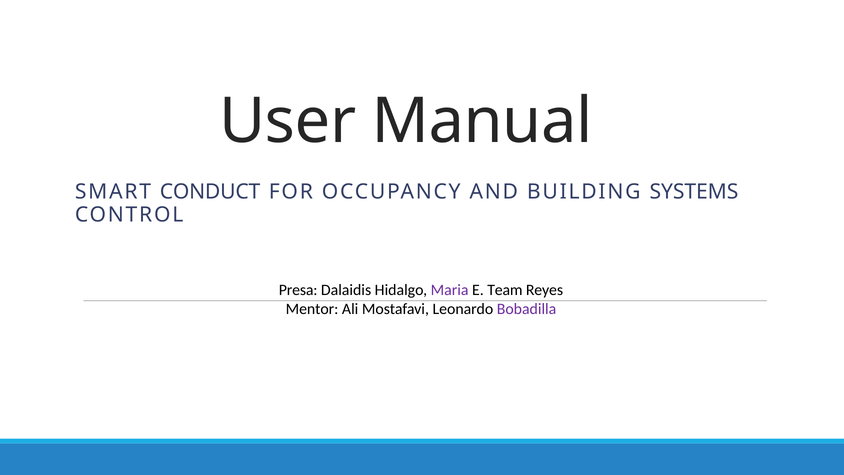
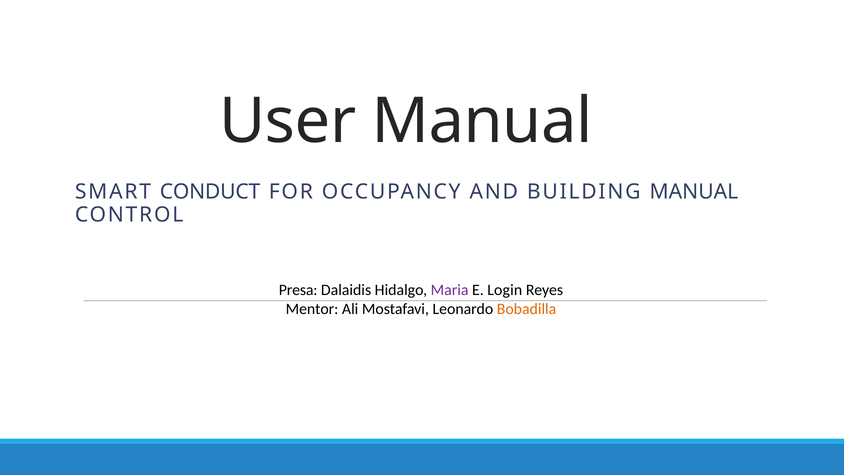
BUILDING SYSTEMS: SYSTEMS -> MANUAL (694, 192)
Team: Team -> Login (505, 290)
Bobadilla colour: purple -> orange (527, 309)
